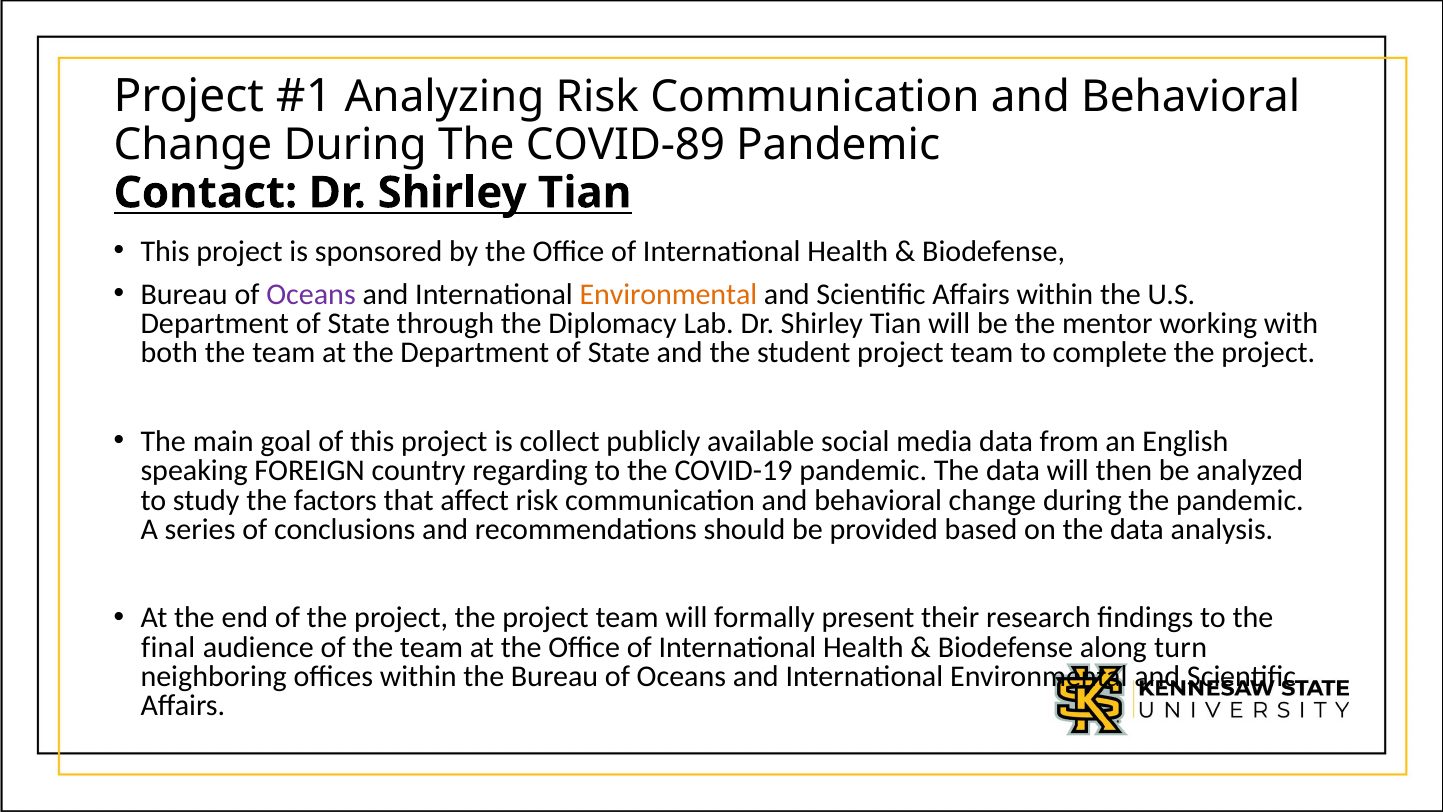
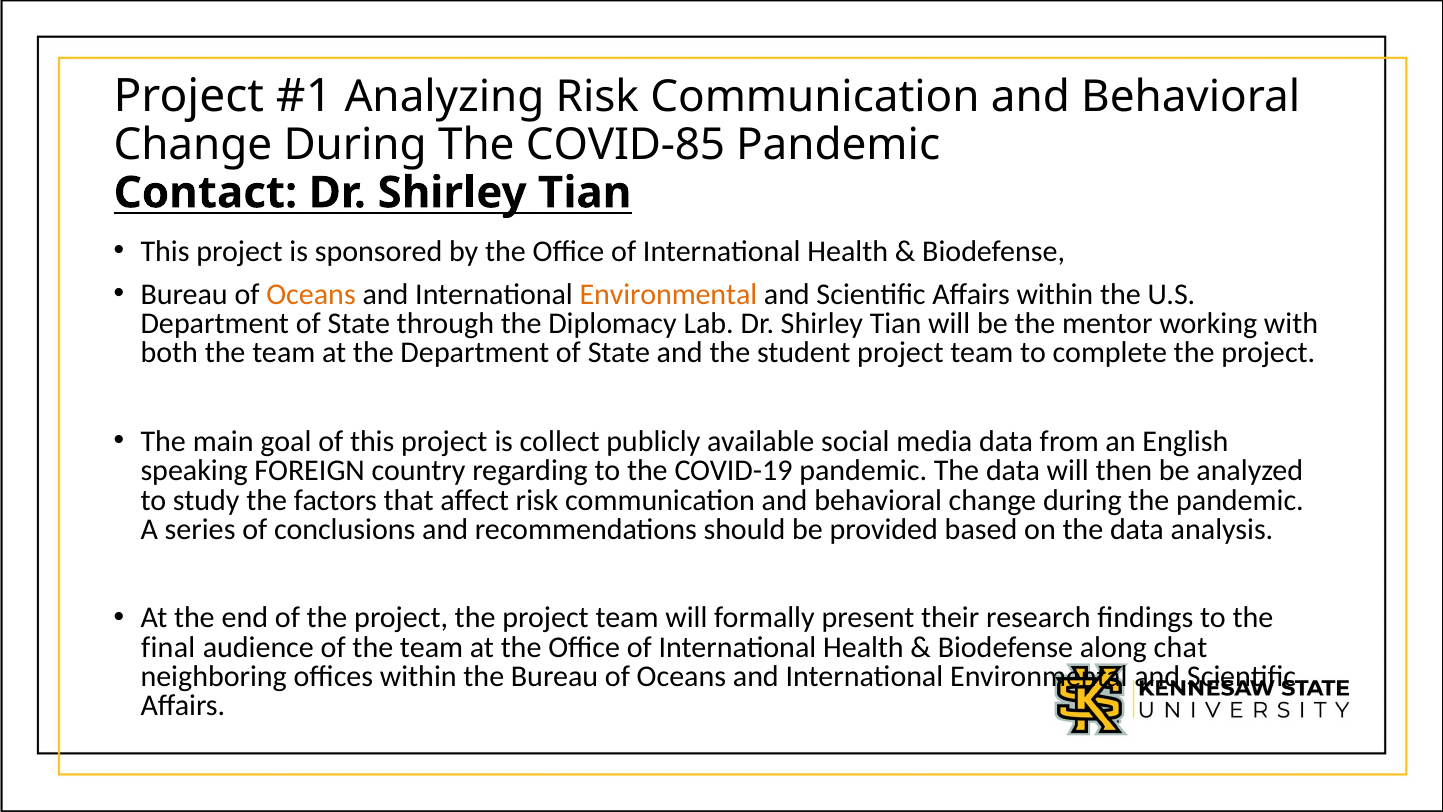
COVID-89: COVID-89 -> COVID-85 (625, 145)
Oceans colour: purple -> orange (311, 294)
turn: turn -> chat (1181, 647)
